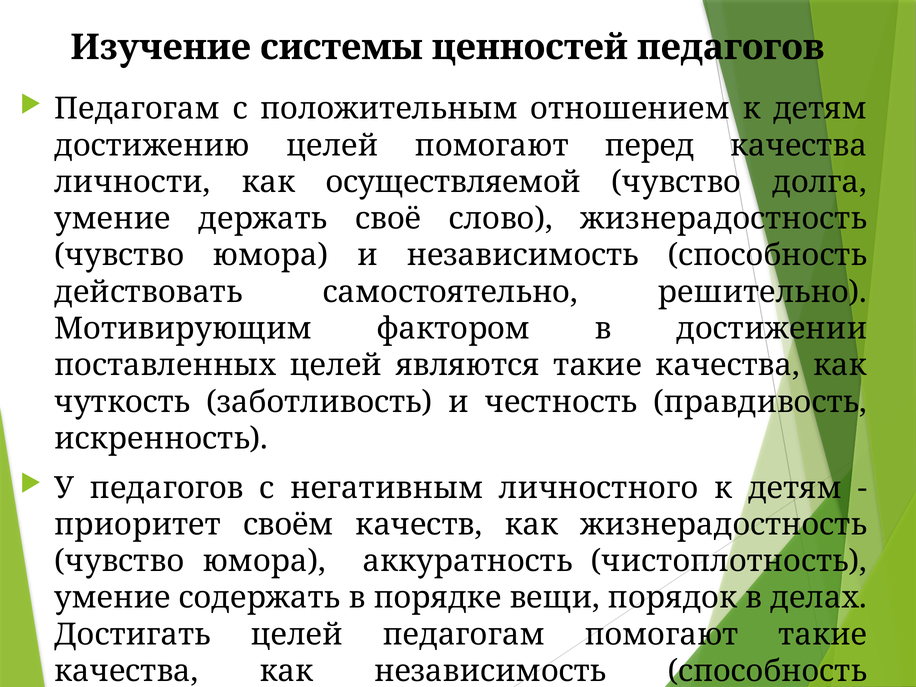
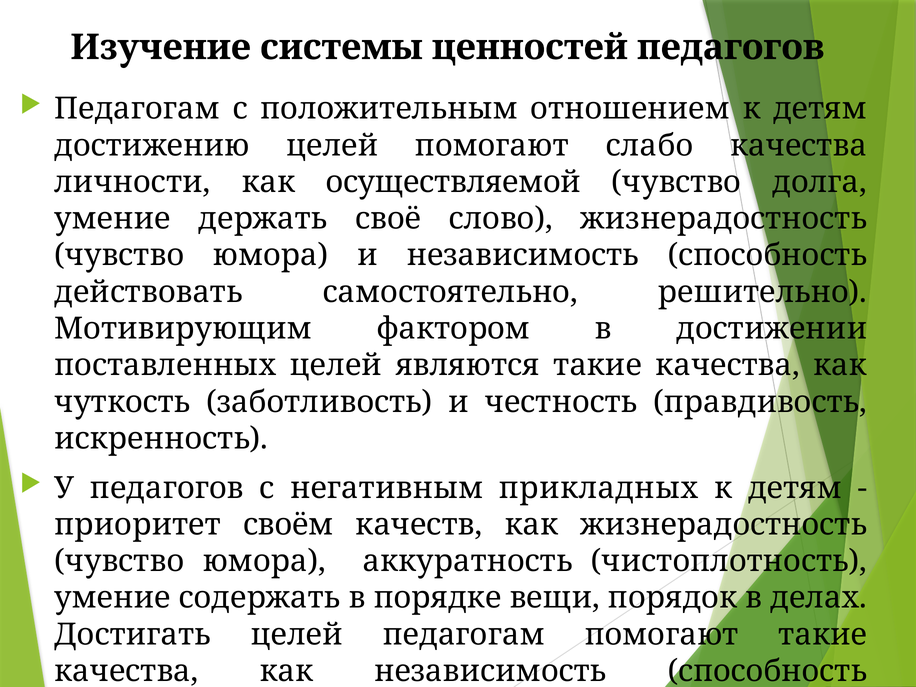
помогают перед: перед -> слабо (649, 145)
личностного: личностного -> прикладных (599, 488)
